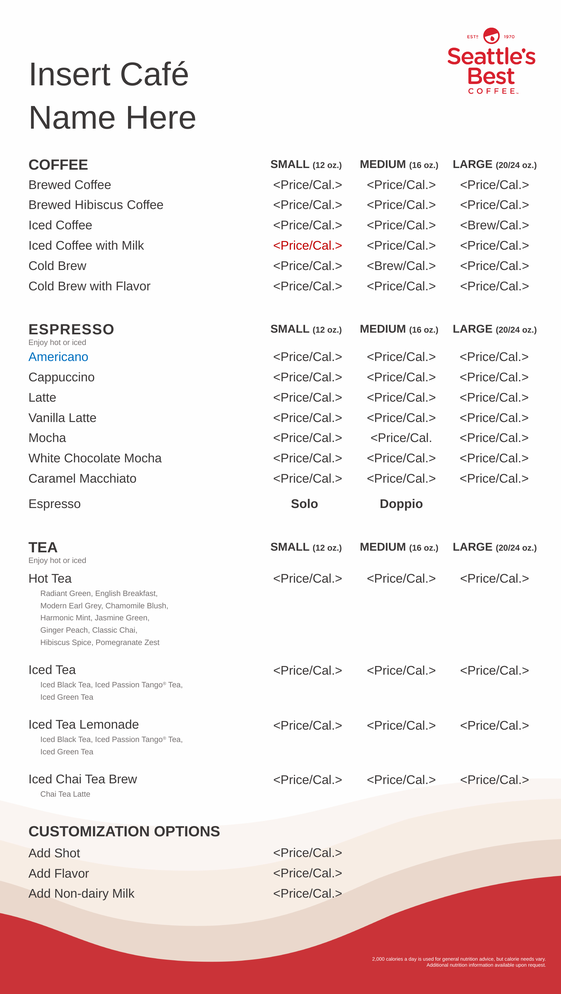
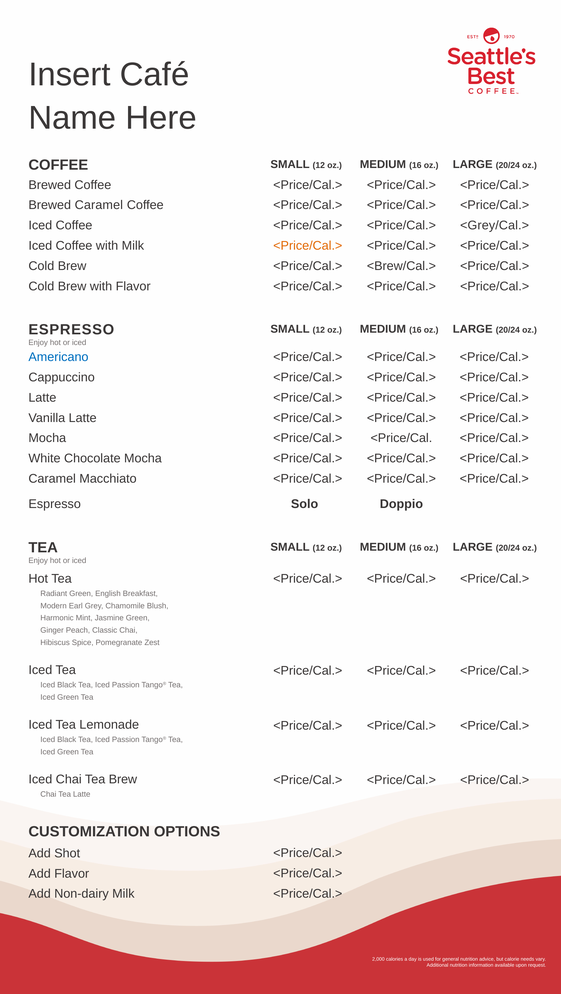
Brewed Hibiscus: Hibiscus -> Caramel (99, 205)
<Brew/Cal.>: <Brew/Cal.> -> <Grey/Cal.> (495, 226)
<Price/Cal.> colour: red -> orange (308, 246)
